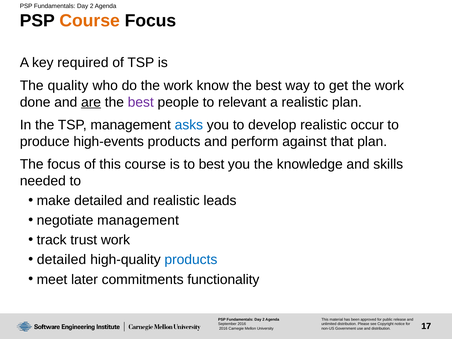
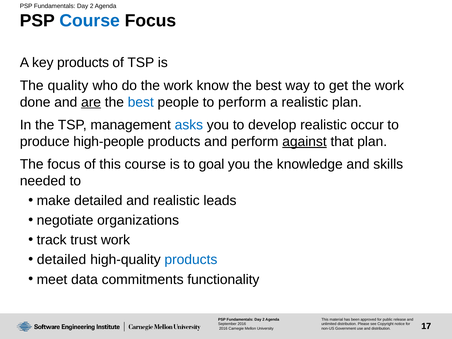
Course colour: orange -> blue (90, 21)
key required: required -> products (83, 63)
best colour: purple -> blue (141, 102)
to relevant: relevant -> perform (242, 102)
high-events: high-events -> high-people (109, 142)
against underline: none -> present (305, 142)
to best: best -> goal (212, 164)
negotiate management: management -> organizations (138, 220)
later: later -> data (84, 279)
